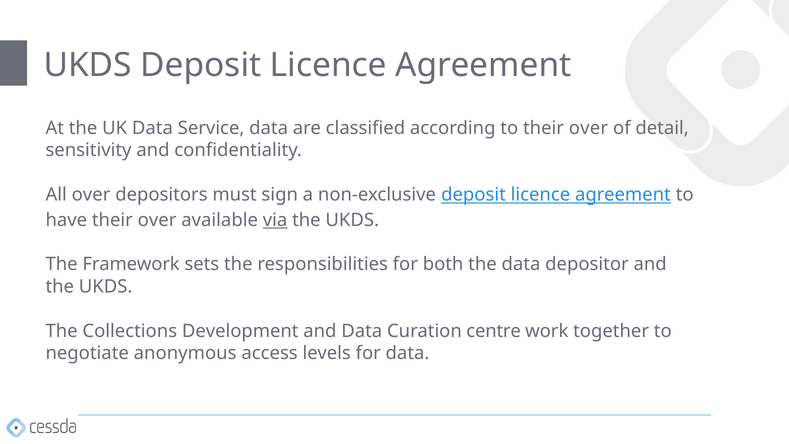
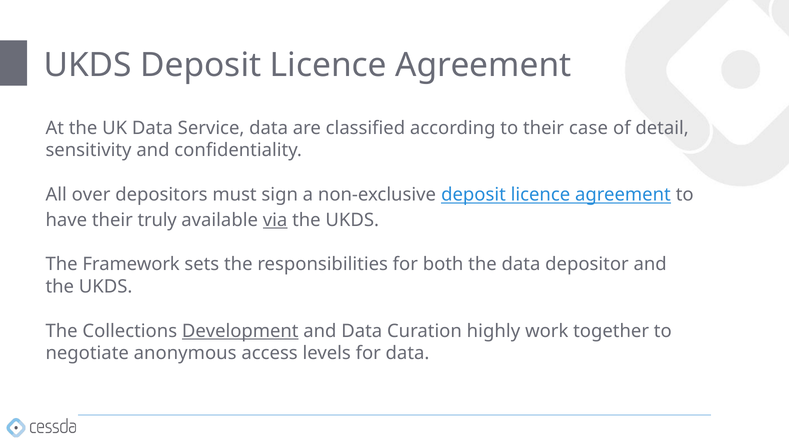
to their over: over -> case (588, 128)
have their over: over -> truly (157, 220)
Development underline: none -> present (240, 331)
centre: centre -> highly (493, 331)
